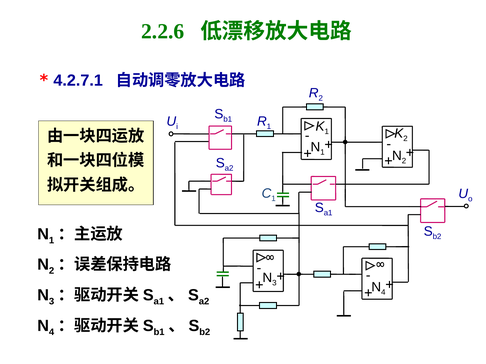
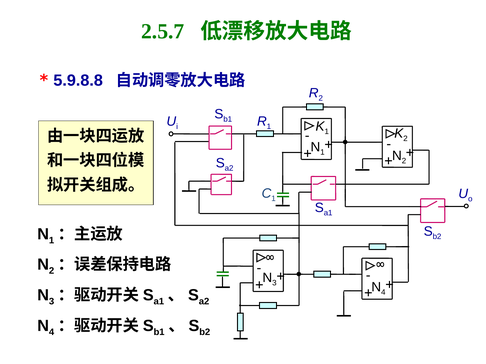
2.2.6: 2.2.6 -> 2.5.7 (163, 32)
4.2.7.1: 4.2.7.1 -> 5.9.8.8 (78, 81)
